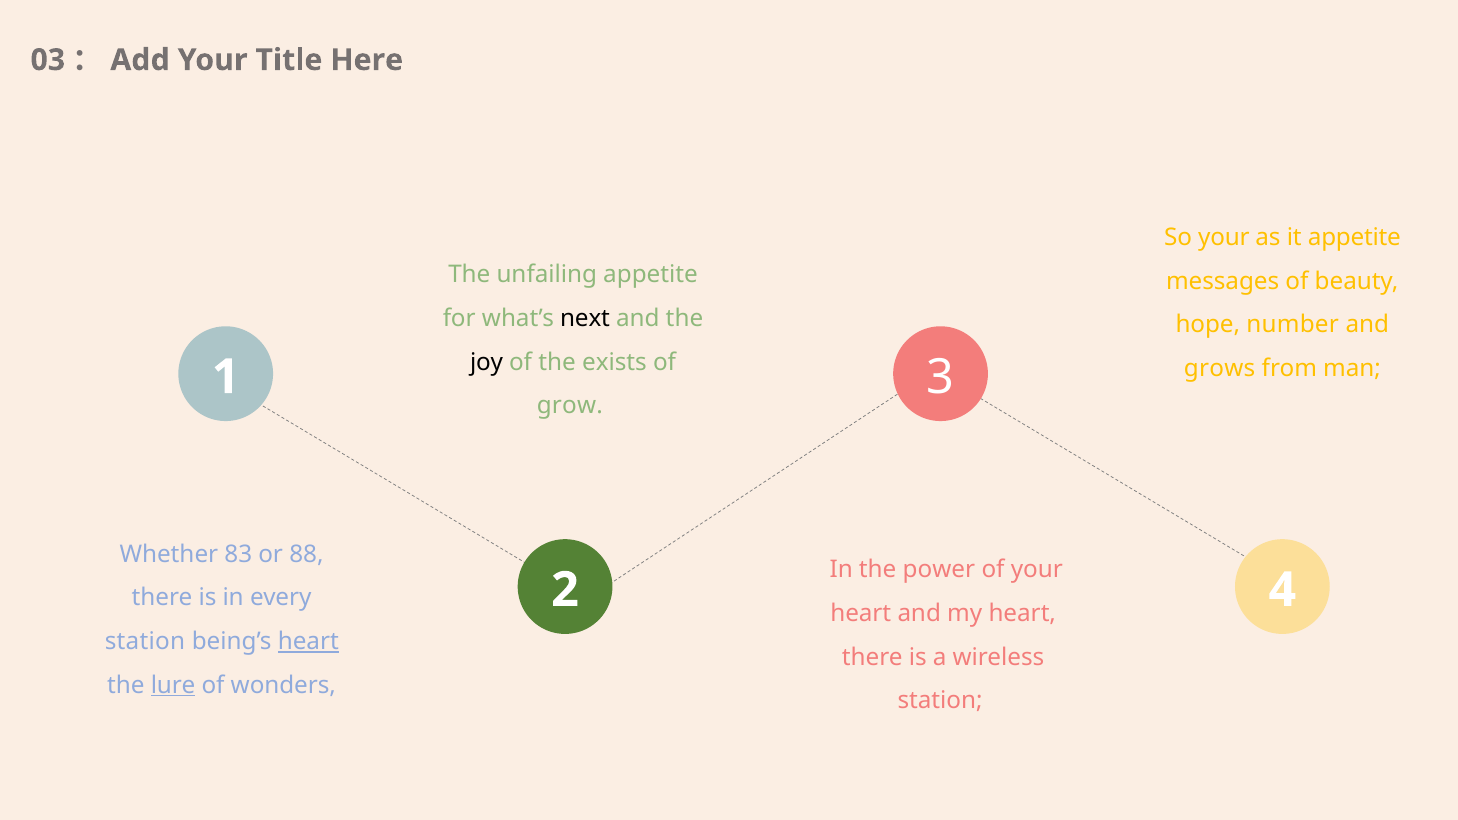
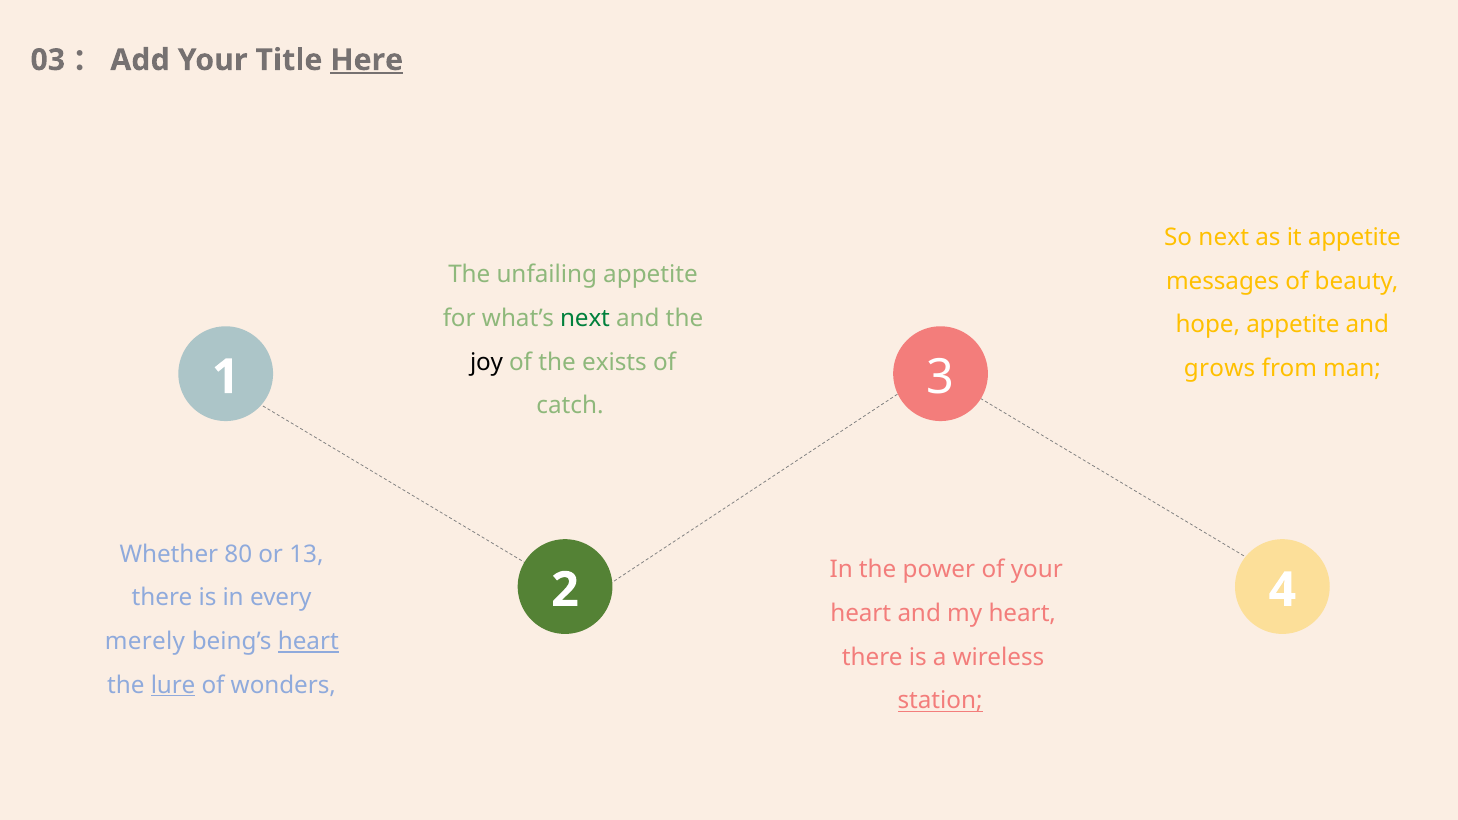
Here underline: none -> present (367, 60)
So your: your -> next (1224, 237)
next colour: black -> green (585, 318)
hope number: number -> appetite (1293, 325)
grow: grow -> catch (570, 406)
83: 83 -> 80 (238, 554)
88: 88 -> 13 (306, 554)
station: station -> merely (145, 642)
station underline: none -> present (940, 701)
